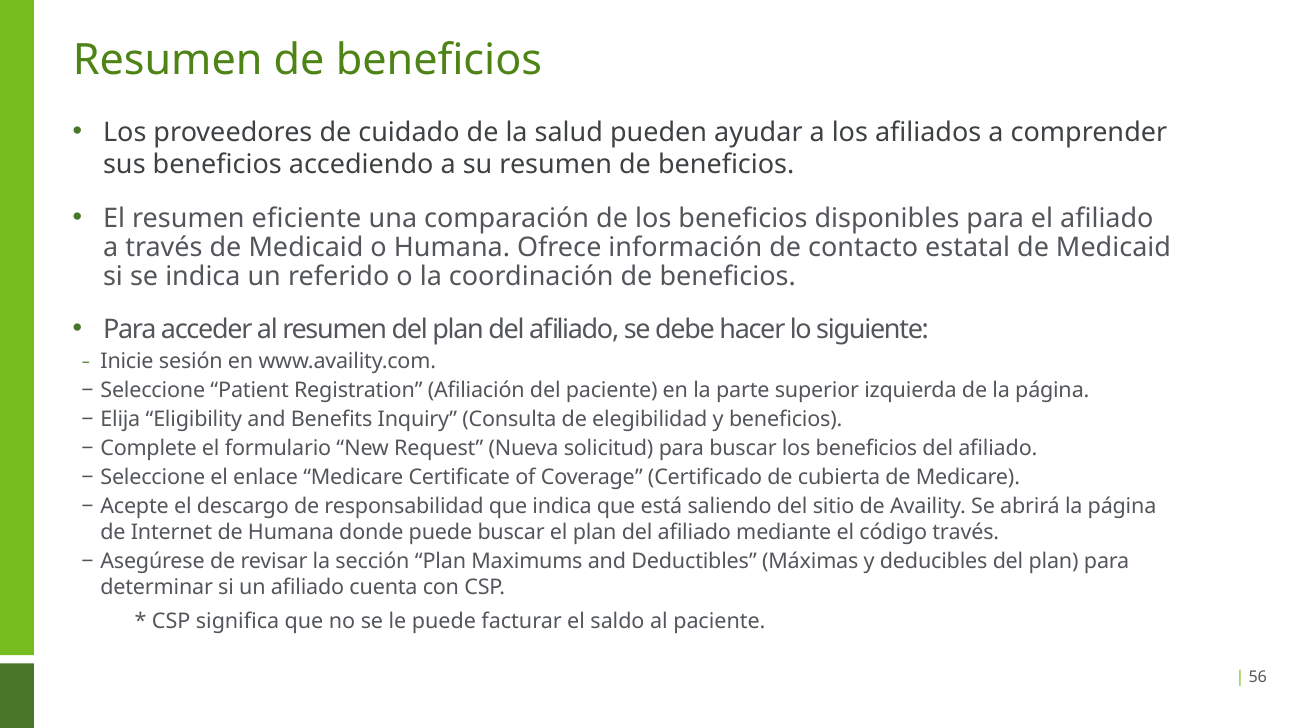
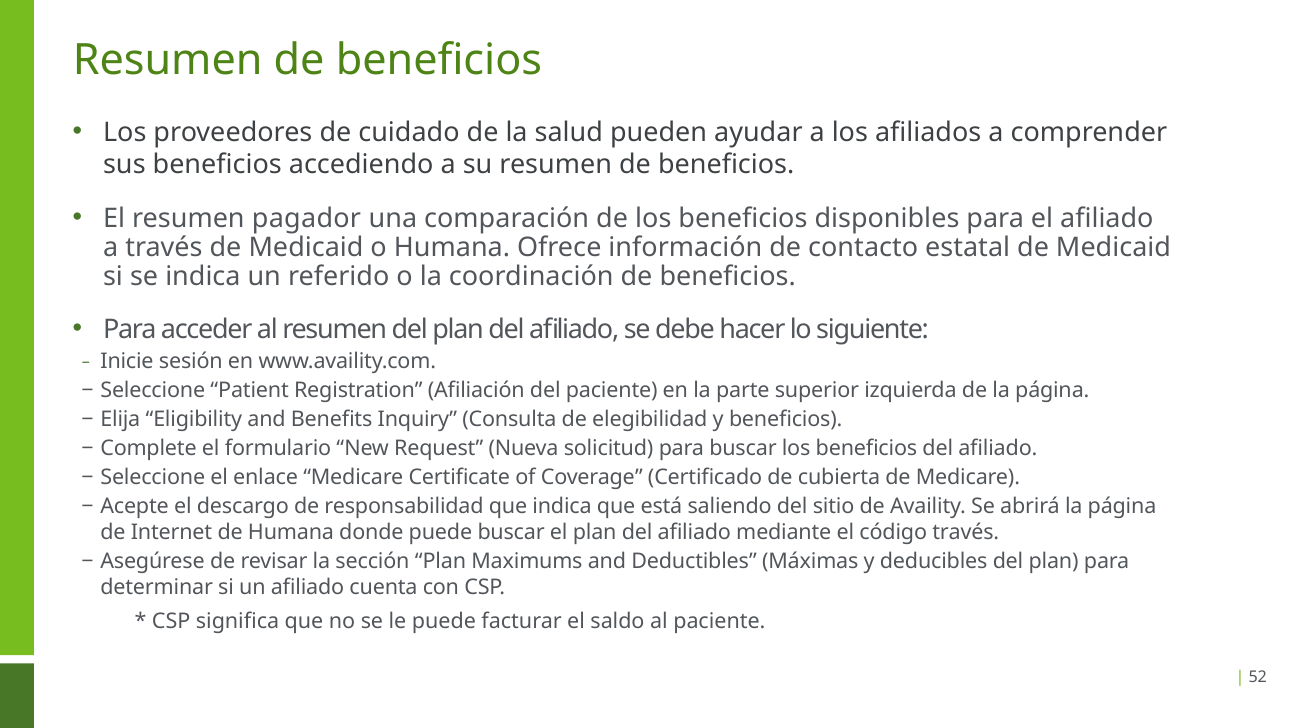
eficiente: eficiente -> pagador (307, 218)
56: 56 -> 52 (1258, 677)
